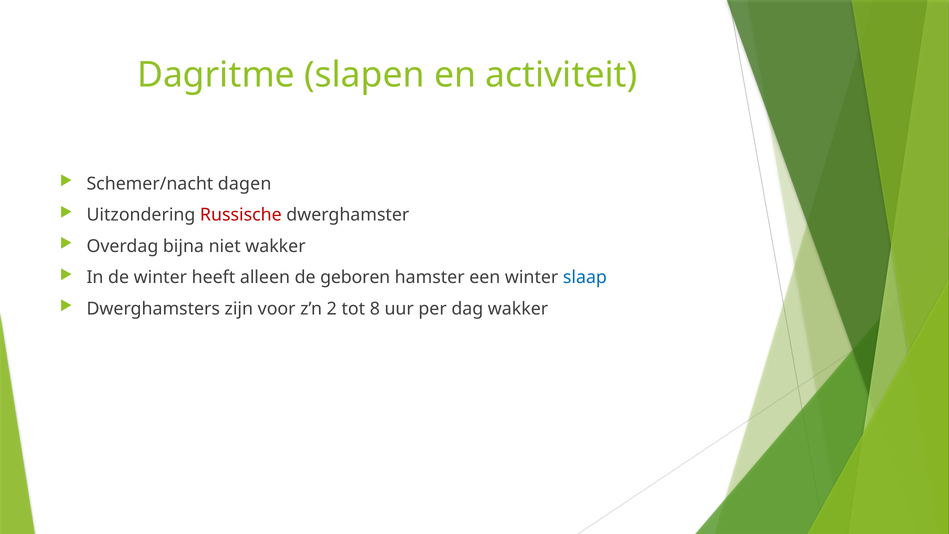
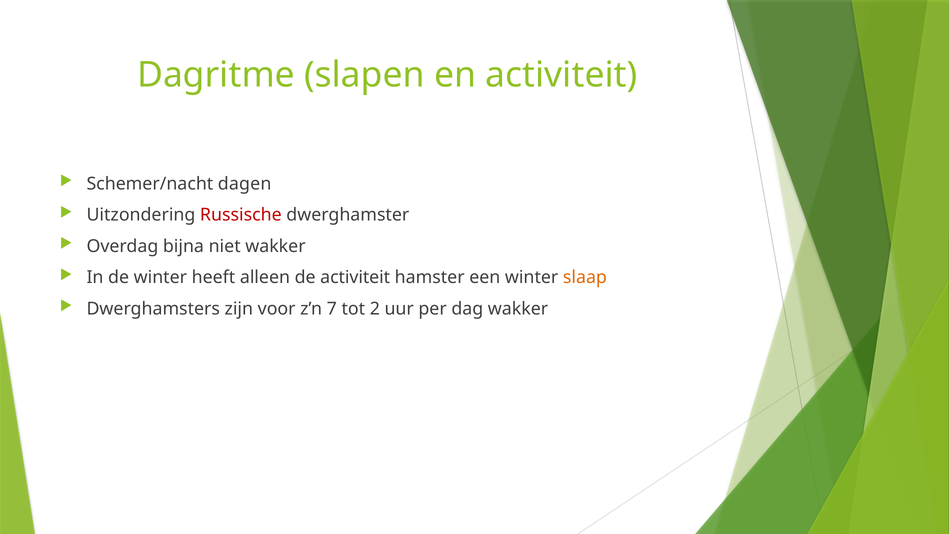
de geboren: geboren -> activiteit (355, 277)
slaap colour: blue -> orange (585, 277)
2: 2 -> 7 (332, 309)
8: 8 -> 2 (375, 309)
